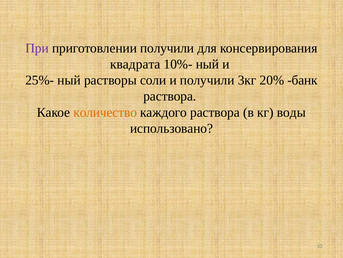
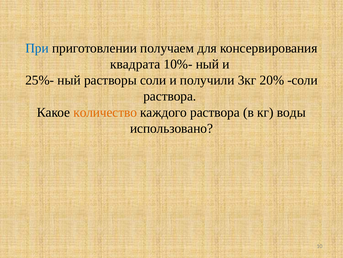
При colour: purple -> blue (37, 48)
приготовлении получили: получили -> получаем (167, 48)
20% банк: банк -> соли (303, 80)
